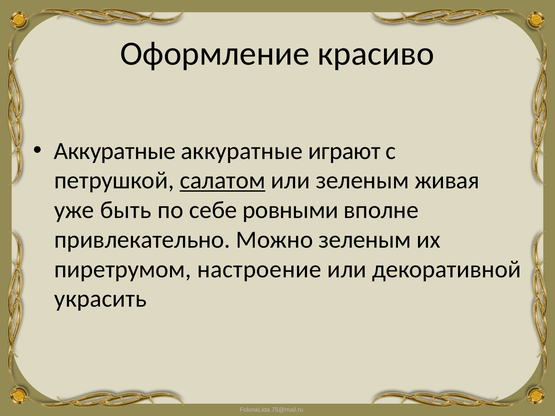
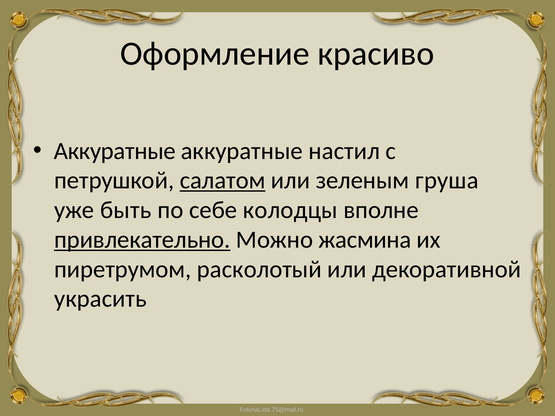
играют: играют -> настил (344, 151)
живая: живая -> груша (447, 181)
ровными: ровными -> колодцы (290, 210)
привлекательно underline: none -> present (142, 240)
Можно зеленым: зеленым -> жасмина (365, 240)
настроение: настроение -> расколотый (259, 269)
